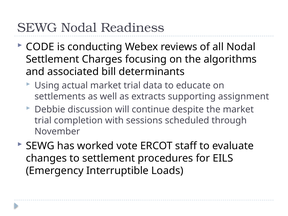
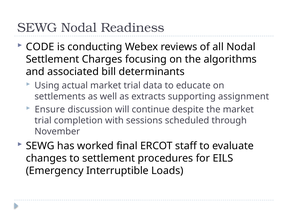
Debbie: Debbie -> Ensure (50, 109)
vote: vote -> final (127, 146)
